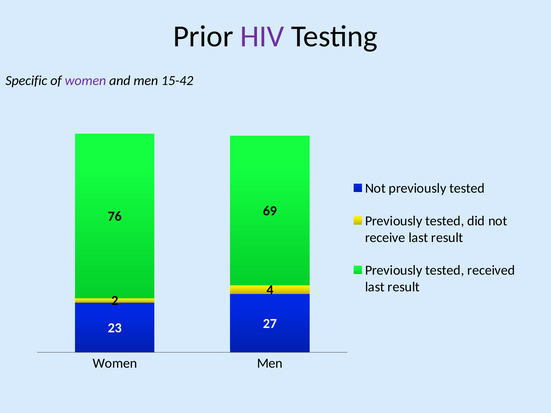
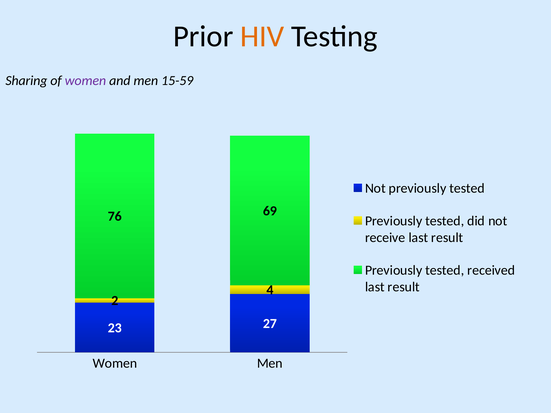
HIV colour: purple -> orange (262, 37)
Specific: Specific -> Sharing (26, 81)
15-42: 15-42 -> 15-59 (177, 81)
